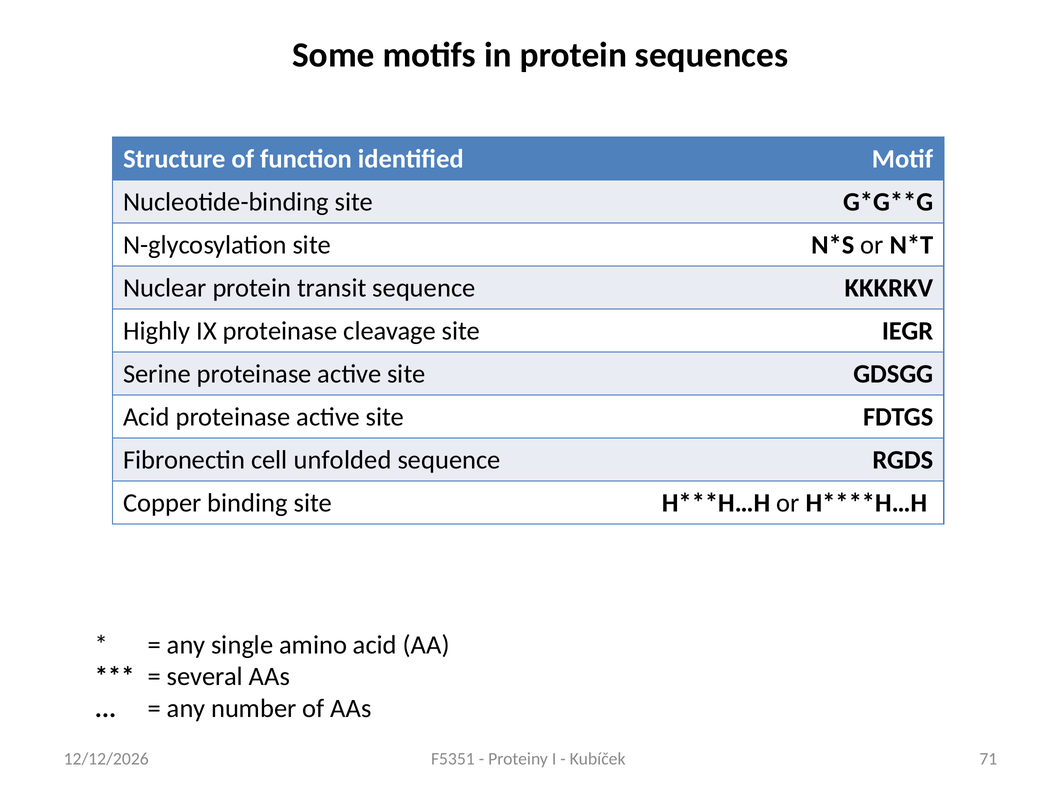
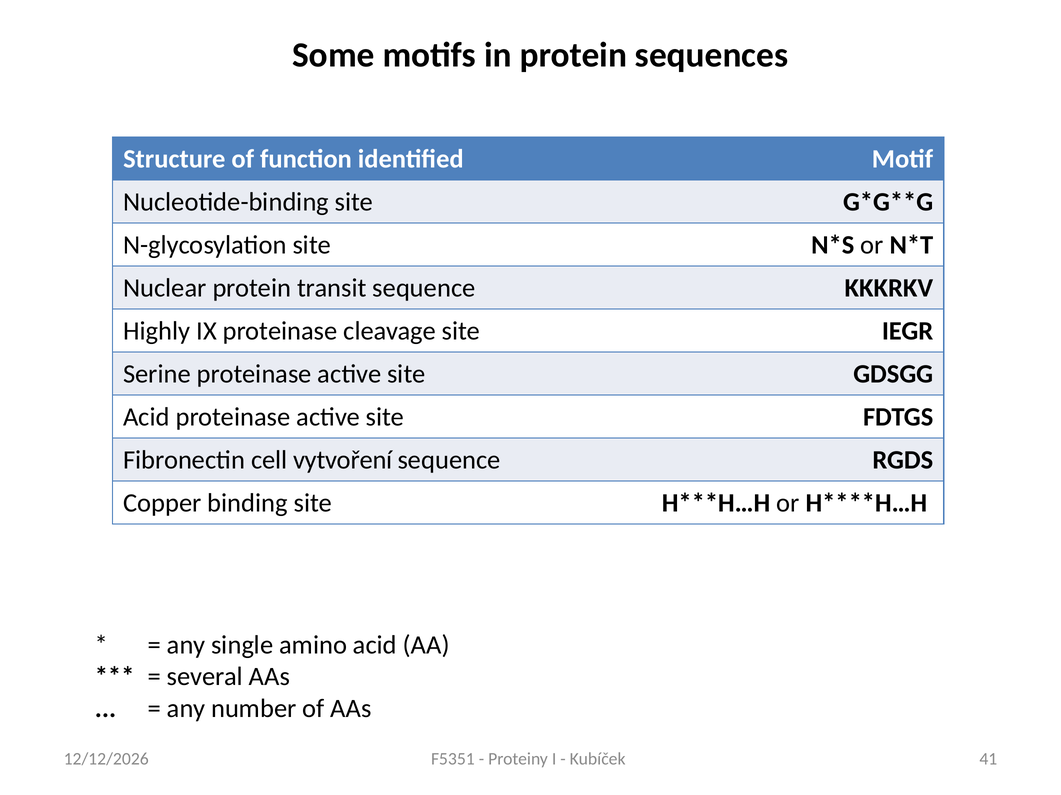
unfolded: unfolded -> vytvoření (343, 460)
71: 71 -> 41 (988, 760)
